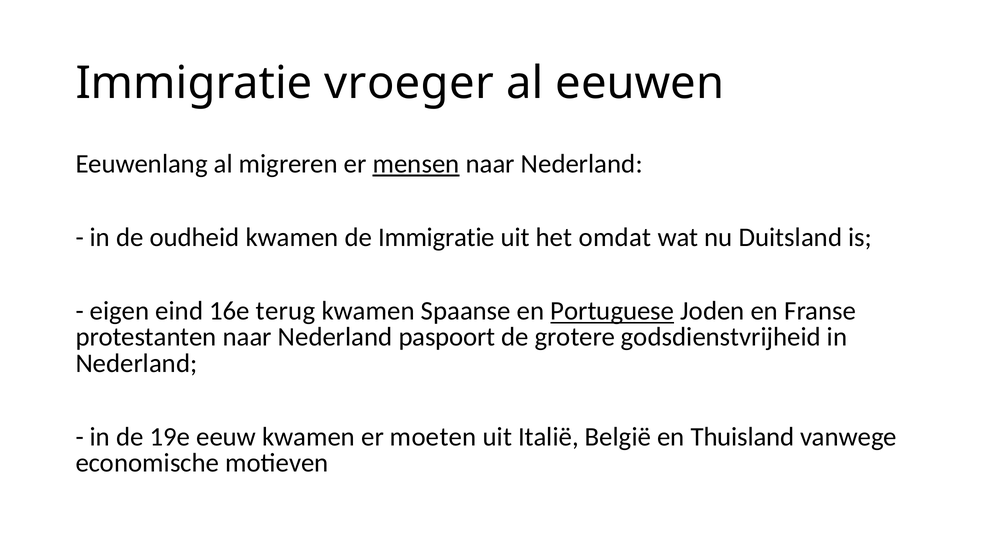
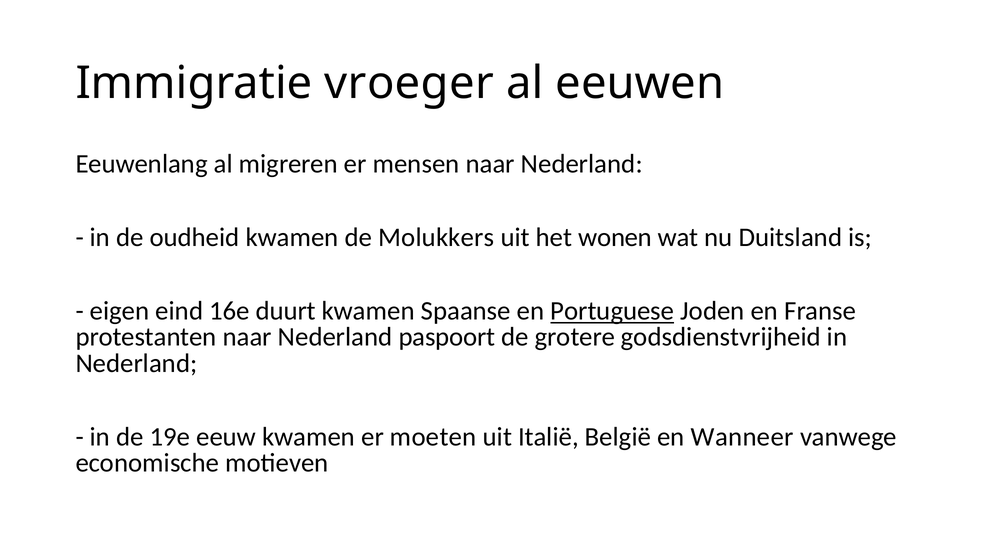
mensen underline: present -> none (416, 164)
de Immigratie: Immigratie -> Molukkers (436, 238)
omdat: omdat -> wonen (615, 238)
terug: terug -> duurt (286, 311)
Thuisland: Thuisland -> Wanneer (742, 437)
